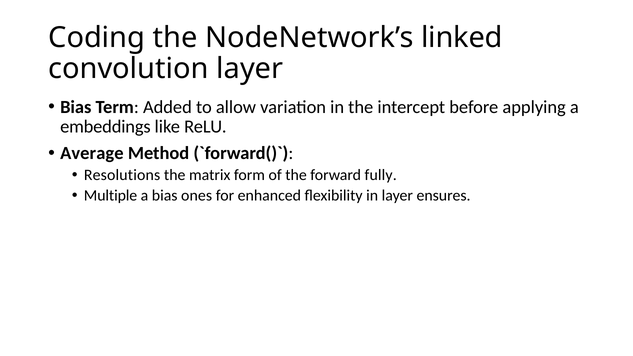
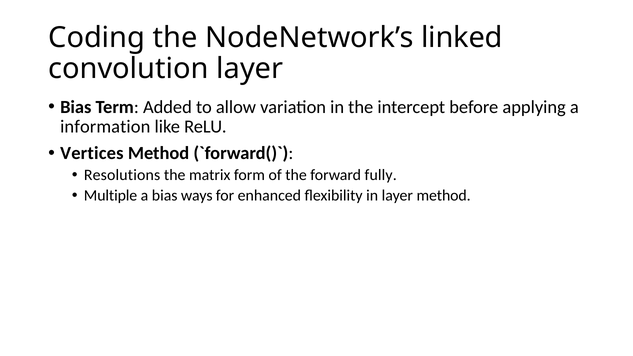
embeddings: embeddings -> information (105, 127)
Average: Average -> Vertices (92, 153)
ones: ones -> ways (197, 196)
layer ensures: ensures -> method (444, 196)
